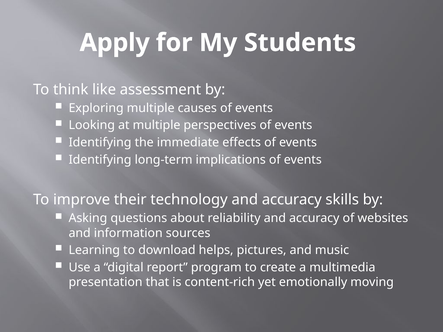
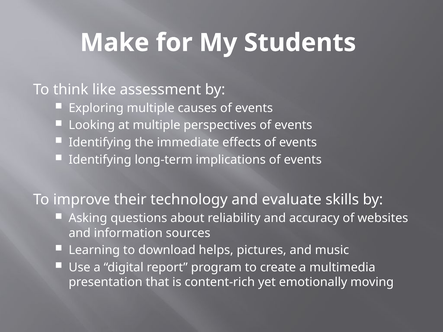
Apply: Apply -> Make (115, 43)
technology and accuracy: accuracy -> evaluate (292, 200)
